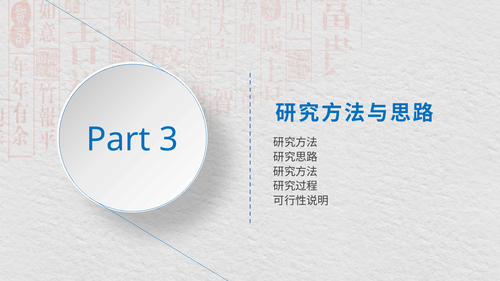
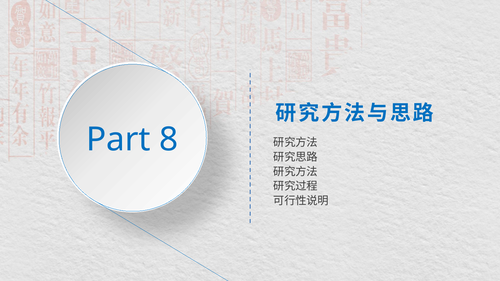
3: 3 -> 8 (169, 140)
